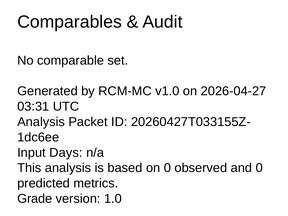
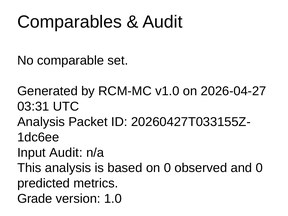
Input Days: Days -> Audit (66, 153)
